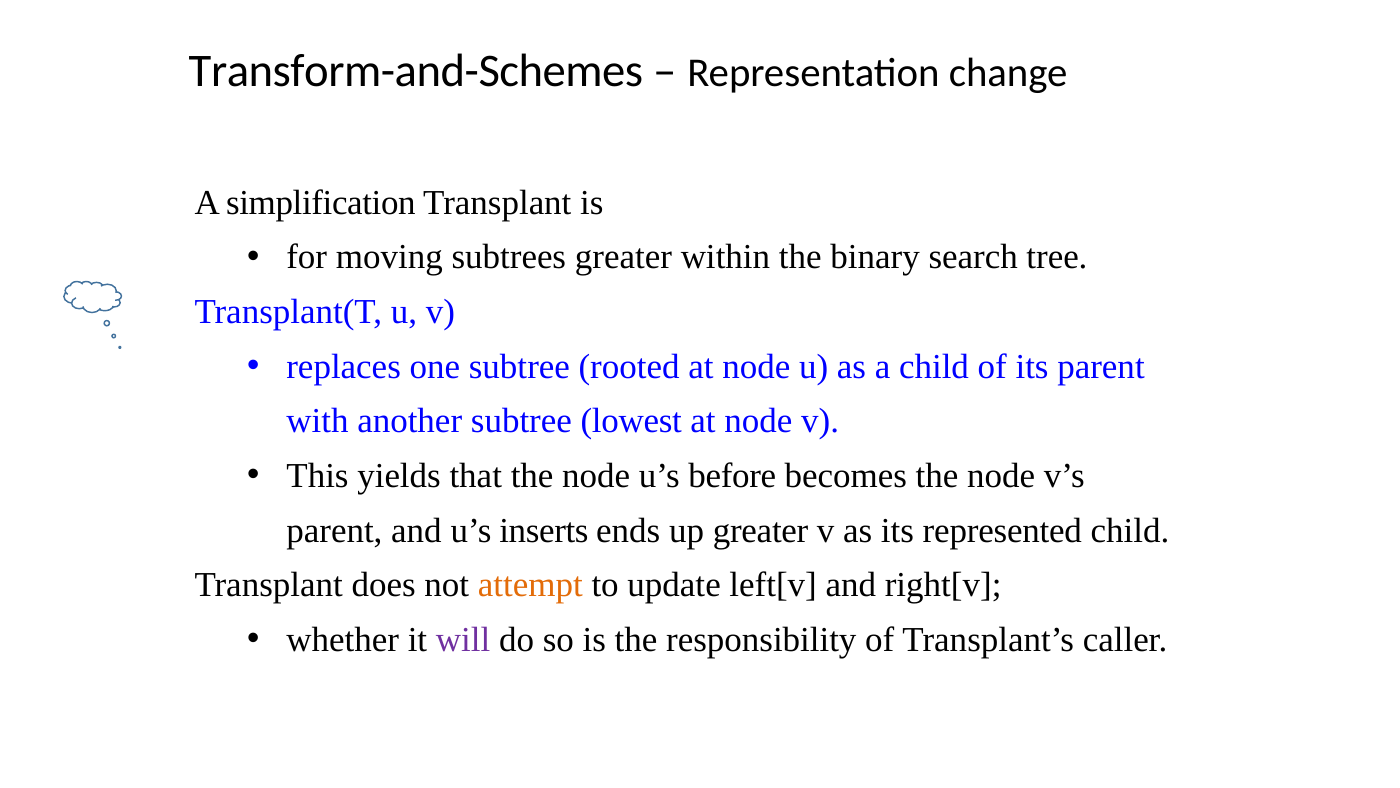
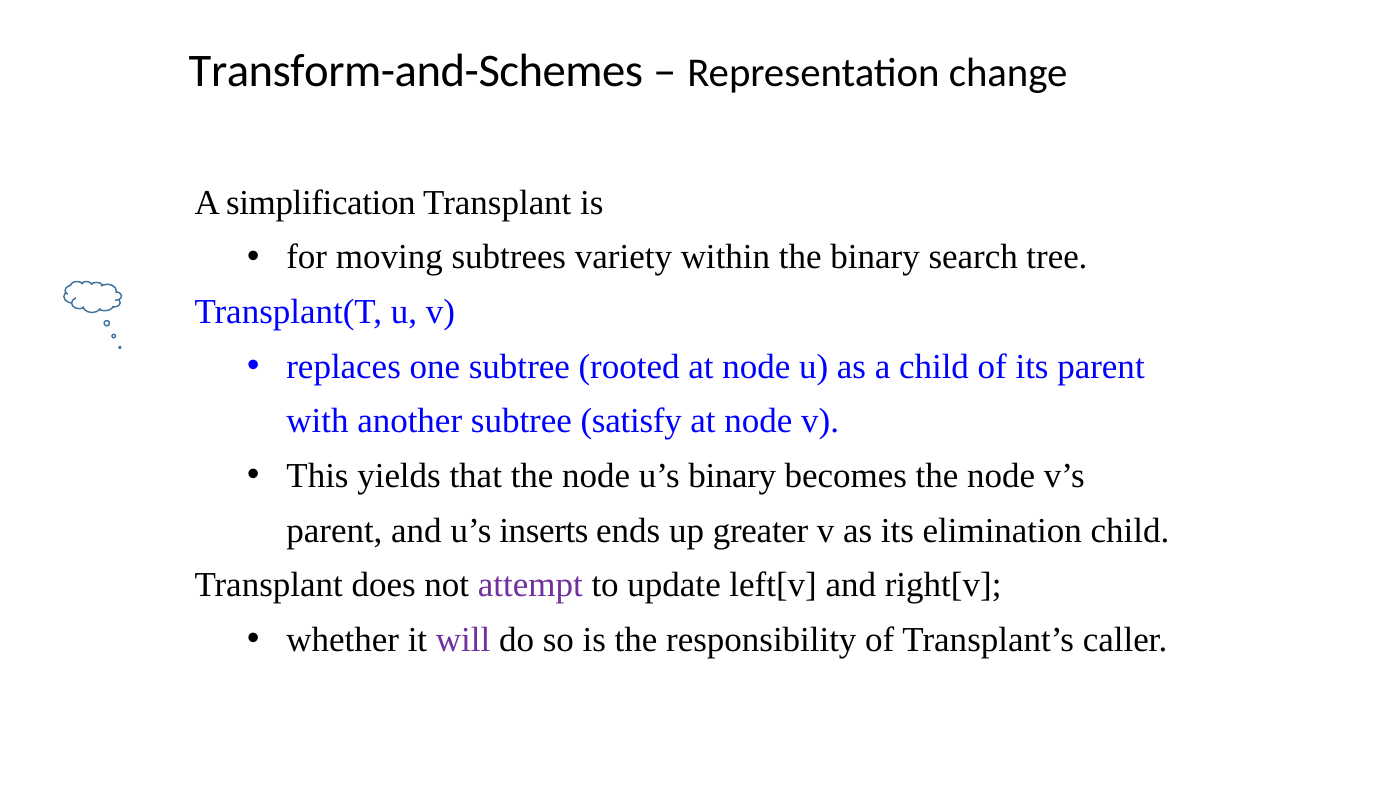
subtrees greater: greater -> variety (623, 257)
lowest: lowest -> satisfy (631, 421)
u’s before: before -> binary (732, 476)
represented: represented -> elimination (1002, 530)
attempt colour: orange -> purple (530, 585)
